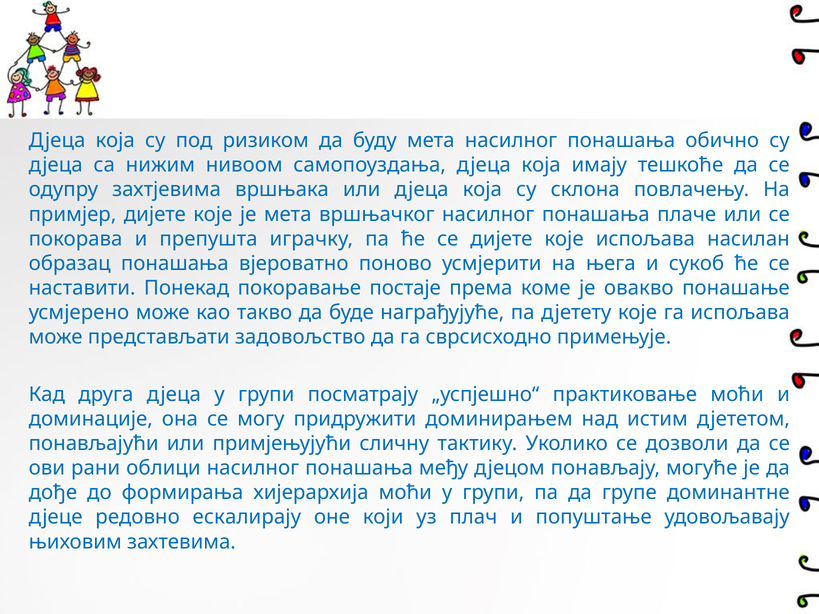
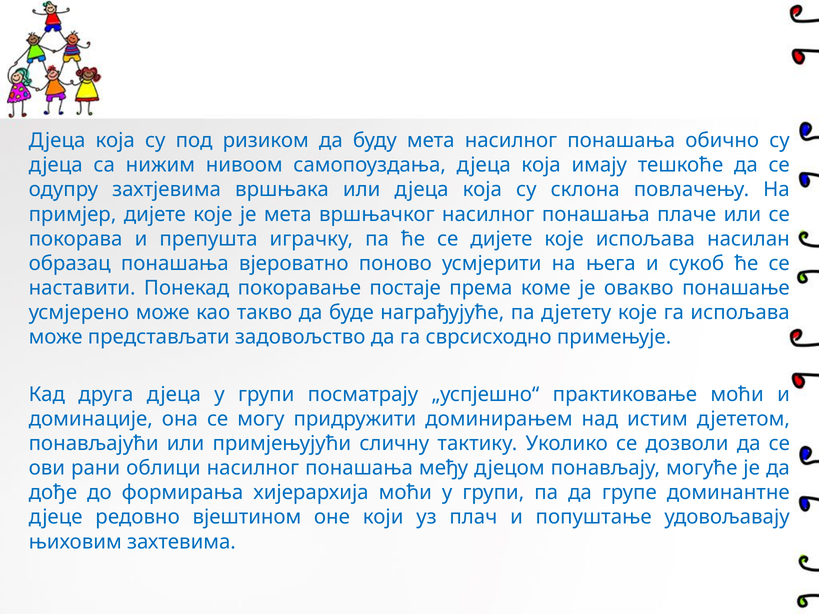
ескалирају: ескалирају -> вјештином (247, 517)
